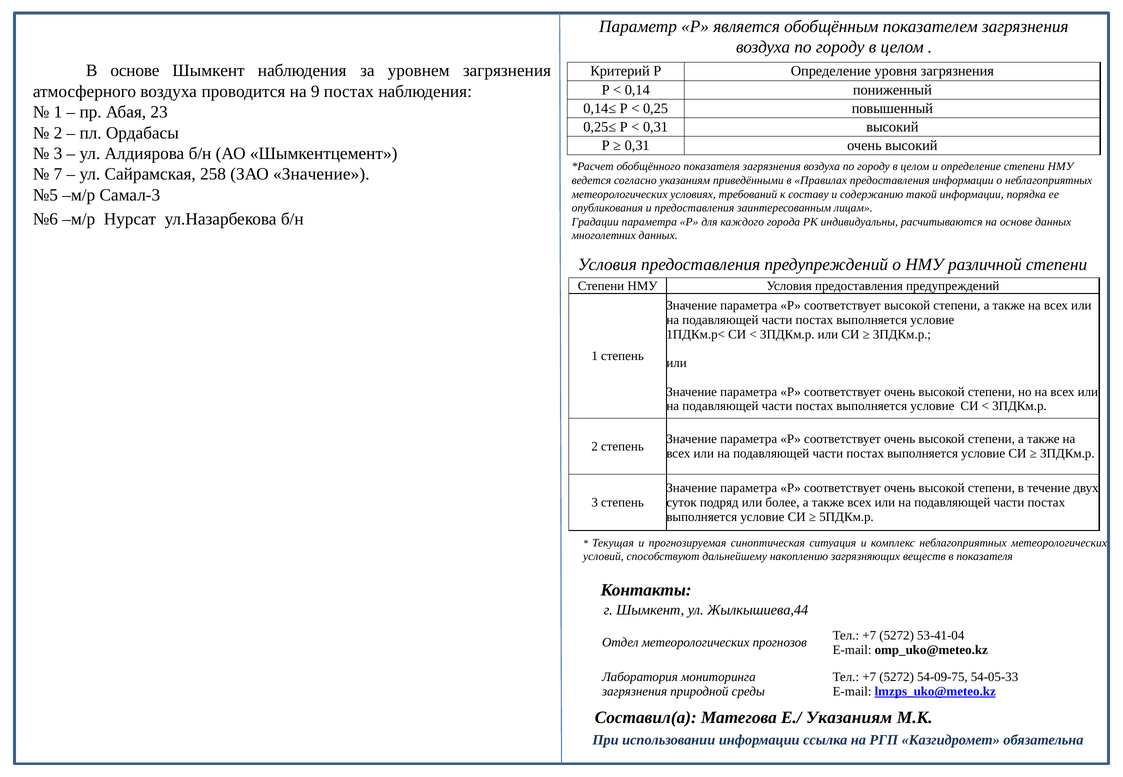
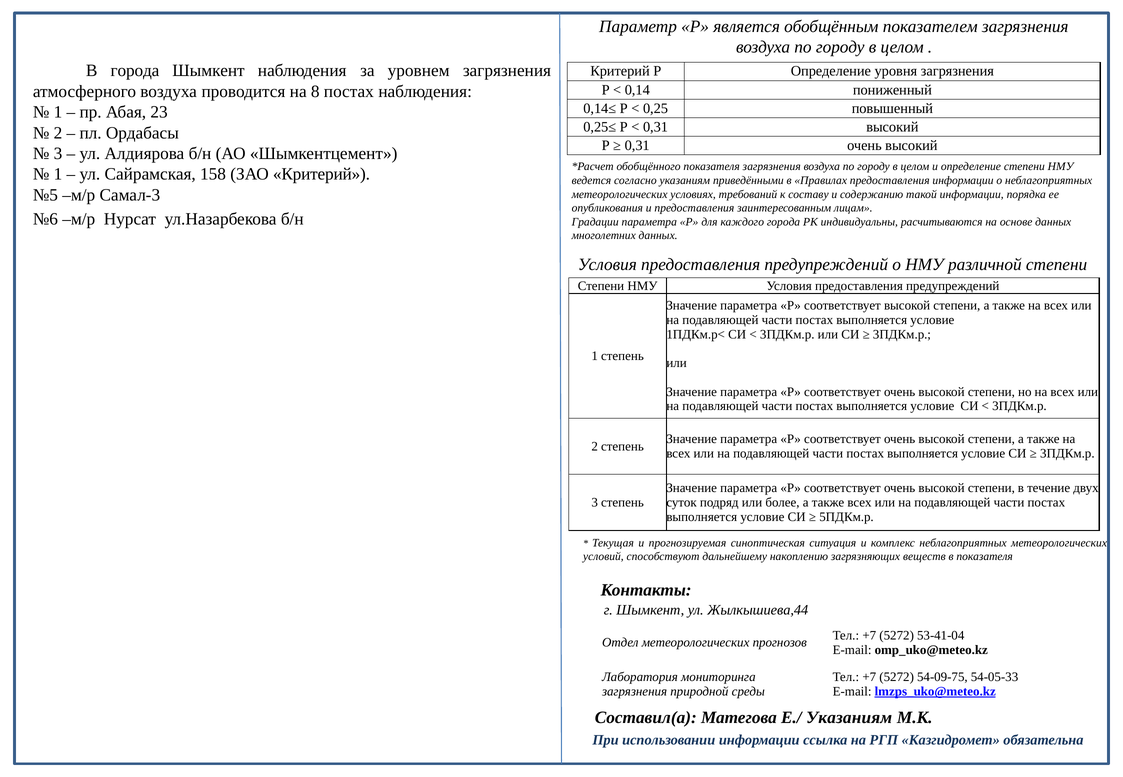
В основе: основе -> города (135, 71)
9: 9 -> 8 (315, 91)
7: 7 -> 1 (58, 174)
258: 258 -> 158 (213, 174)
ЗАО Значение: Значение -> Критерий (321, 174)
